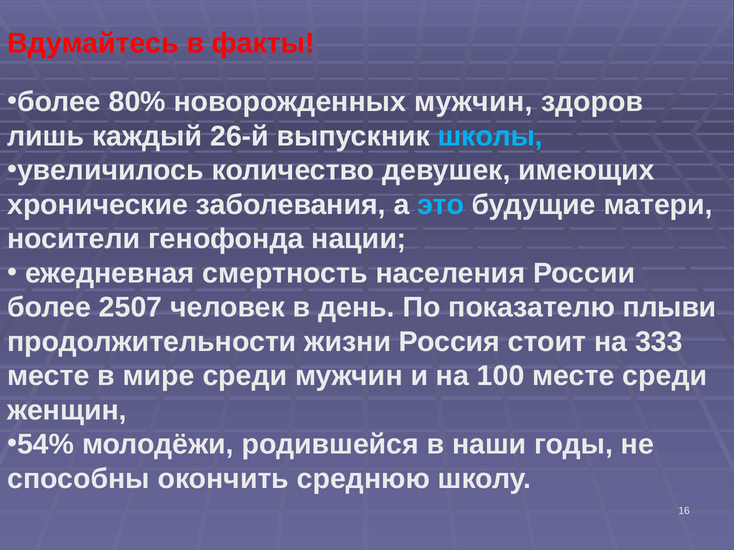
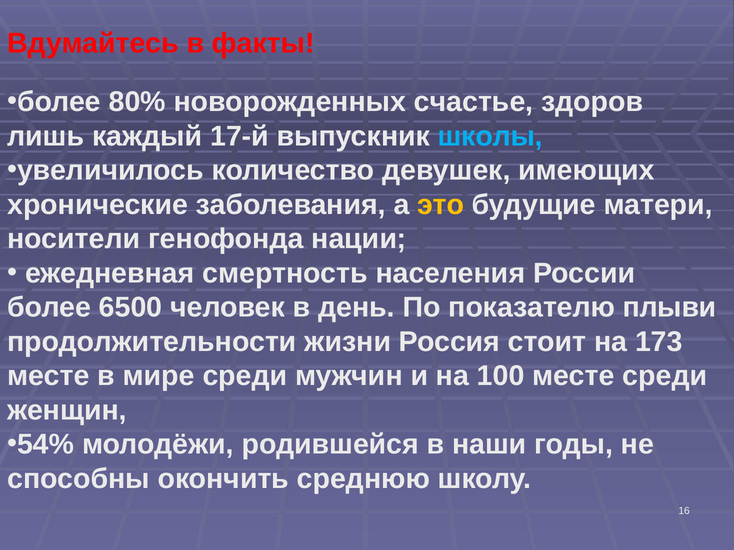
новорожденных мужчин: мужчин -> счастье (474, 102)
26-й: 26-й -> 17-й (240, 136)
это colour: light blue -> yellow (441, 205)
2507: 2507 -> 6500 (131, 308)
333: 333 -> 173 (659, 342)
